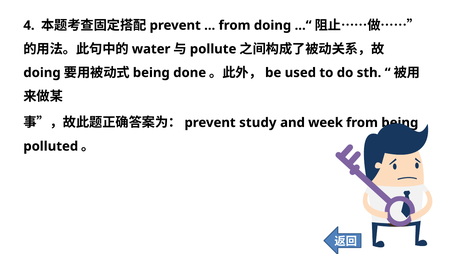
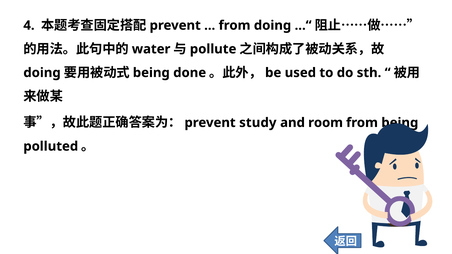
week: week -> room (326, 123)
